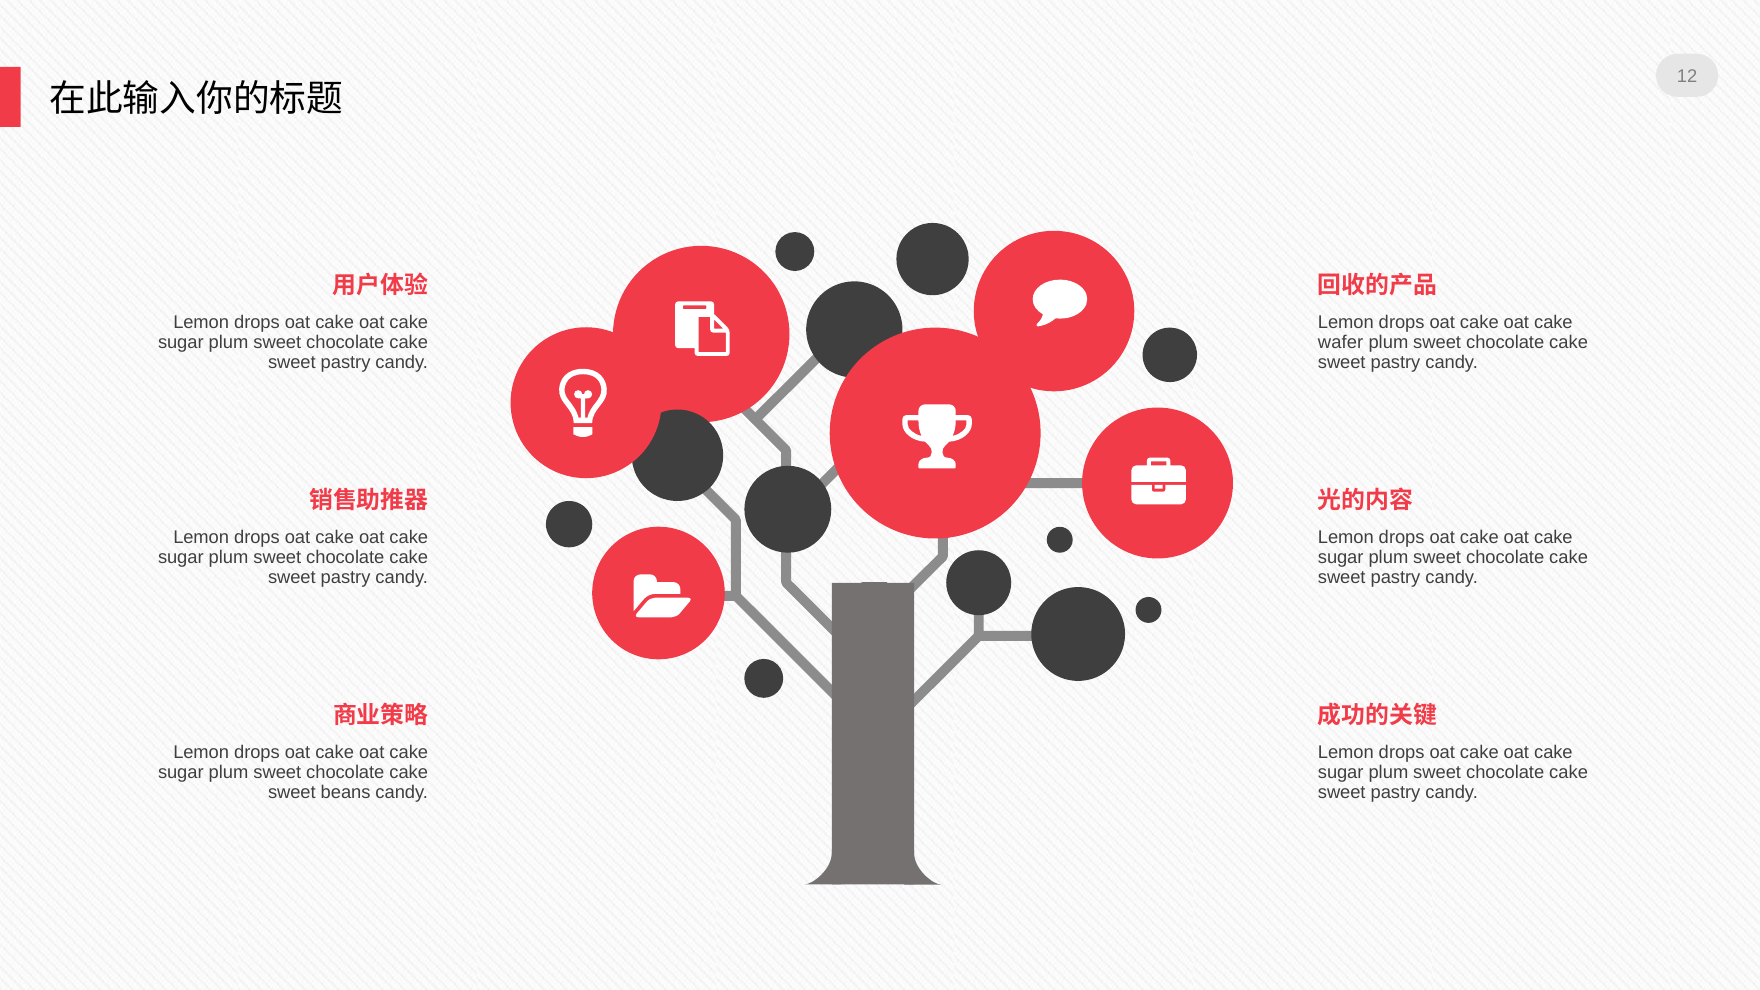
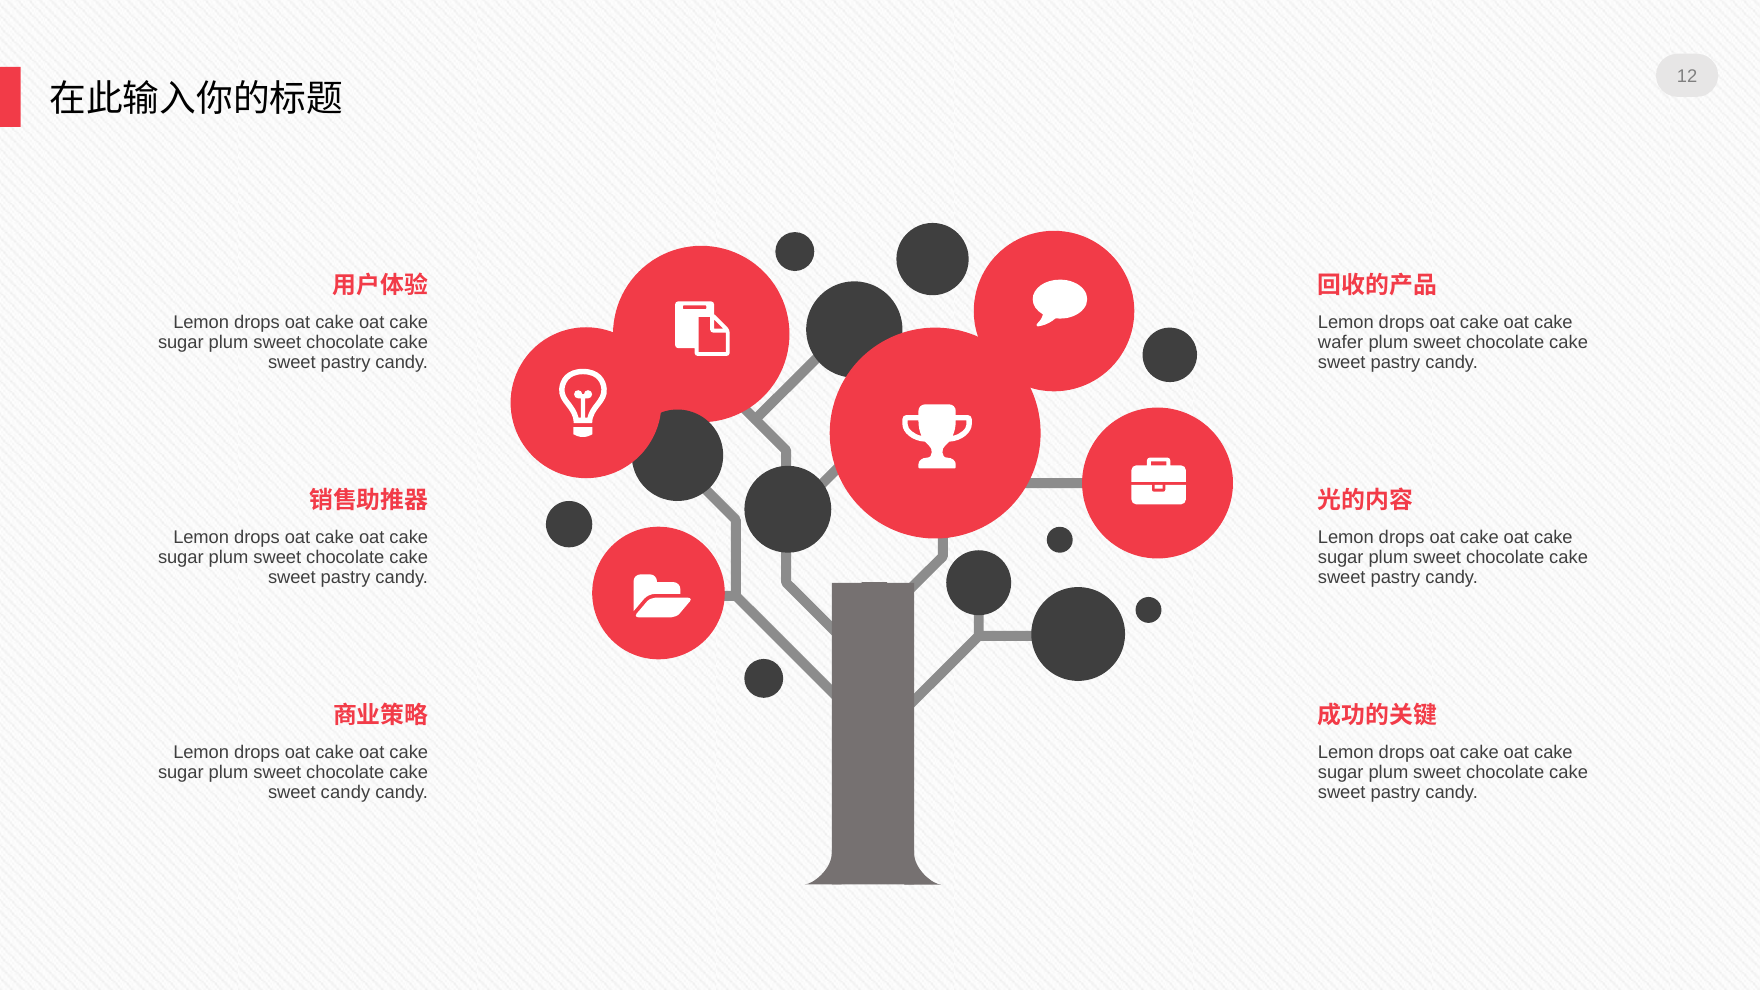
sweet beans: beans -> candy (345, 793)
